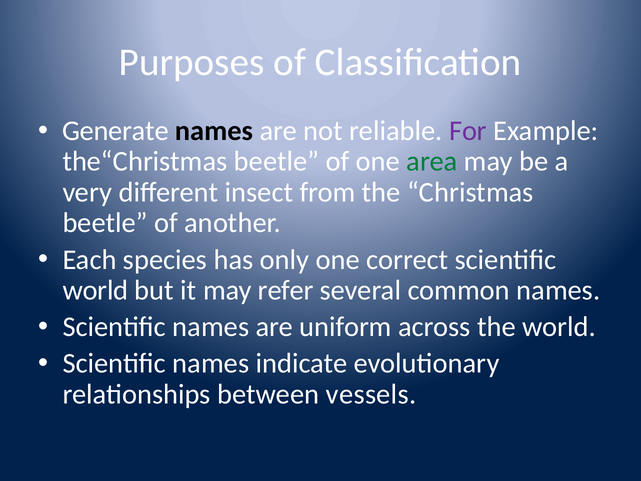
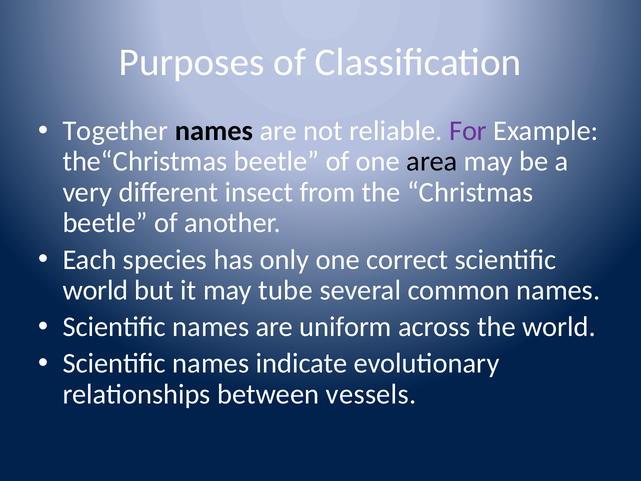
Generate: Generate -> Together (115, 131)
area colour: green -> black (432, 161)
refer: refer -> tube (286, 290)
